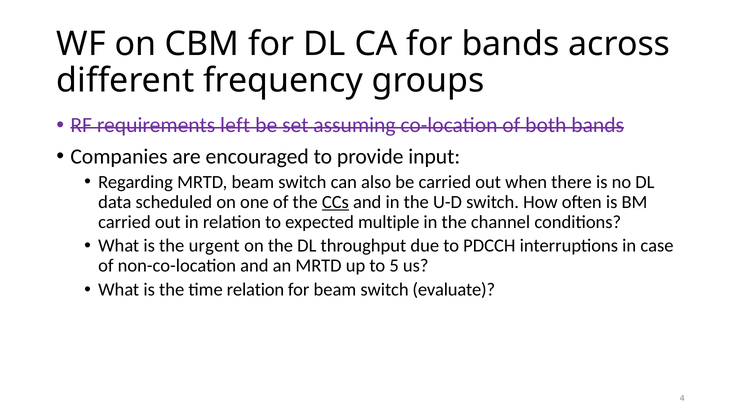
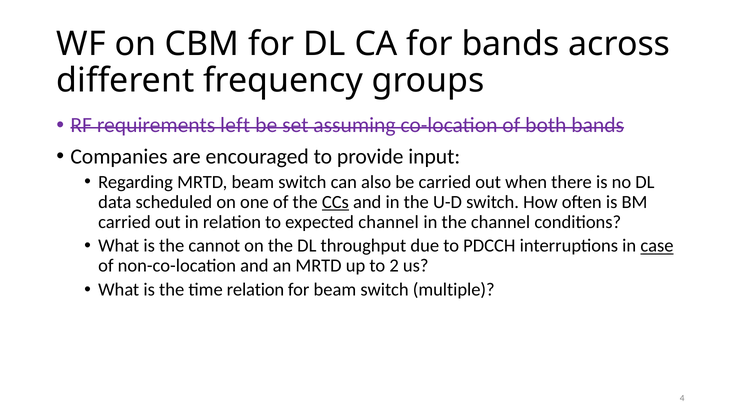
expected multiple: multiple -> channel (389, 222)
urgent: urgent -> cannot (214, 246)
case underline: none -> present (657, 246)
5: 5 -> 2 (394, 266)
evaluate: evaluate -> multiple (454, 290)
